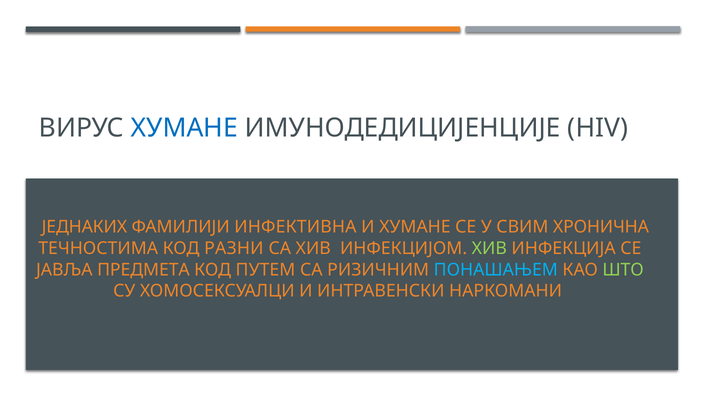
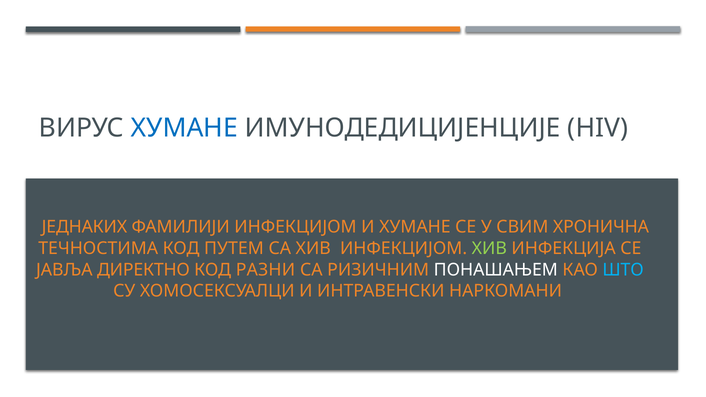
ФАМИЛИЈИ ИНФЕКТИВНА: ИНФЕКТИВНА -> ИНФЕКЦИЈОМ (295, 227)
РАЗНИ: РАЗНИ -> ПУТЕМ (234, 249)
ПРЕДМЕТА: ПРЕДМЕТА -> ДИРЕКТНО (143, 270)
ПУТЕМ: ПУТЕМ -> РАЗНИ (265, 270)
ПОНАШАЊЕМ colour: light blue -> white (496, 270)
ШТО colour: light green -> light blue (623, 270)
